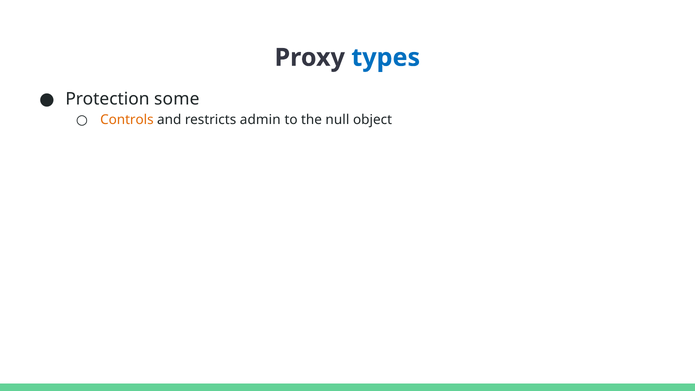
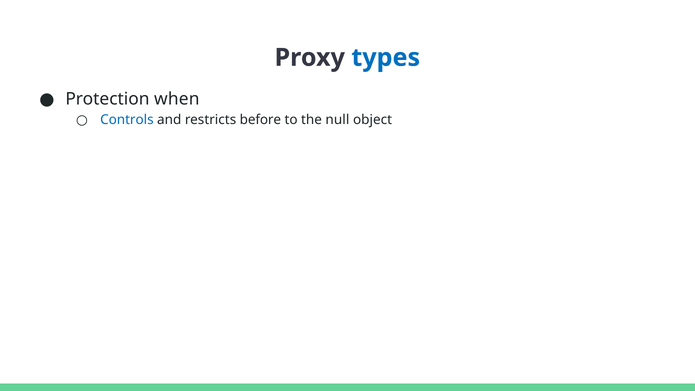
some: some -> when (177, 99)
Controls colour: orange -> blue (127, 120)
admin: admin -> before (260, 120)
